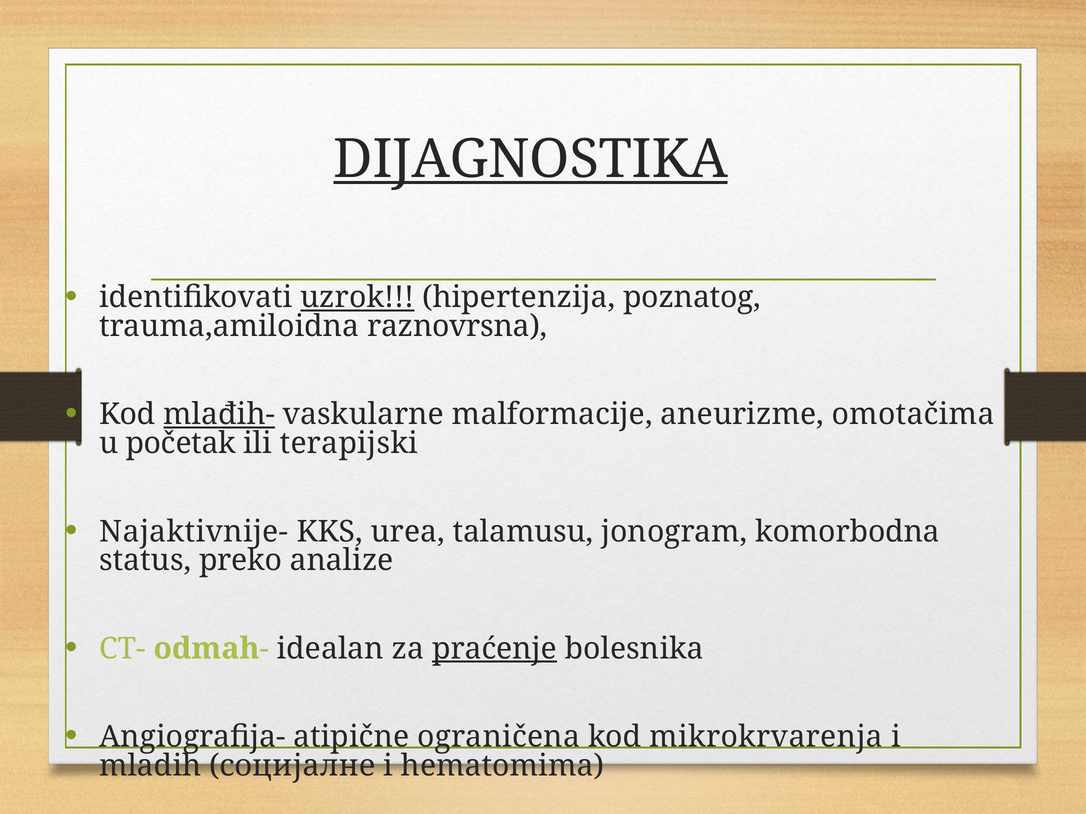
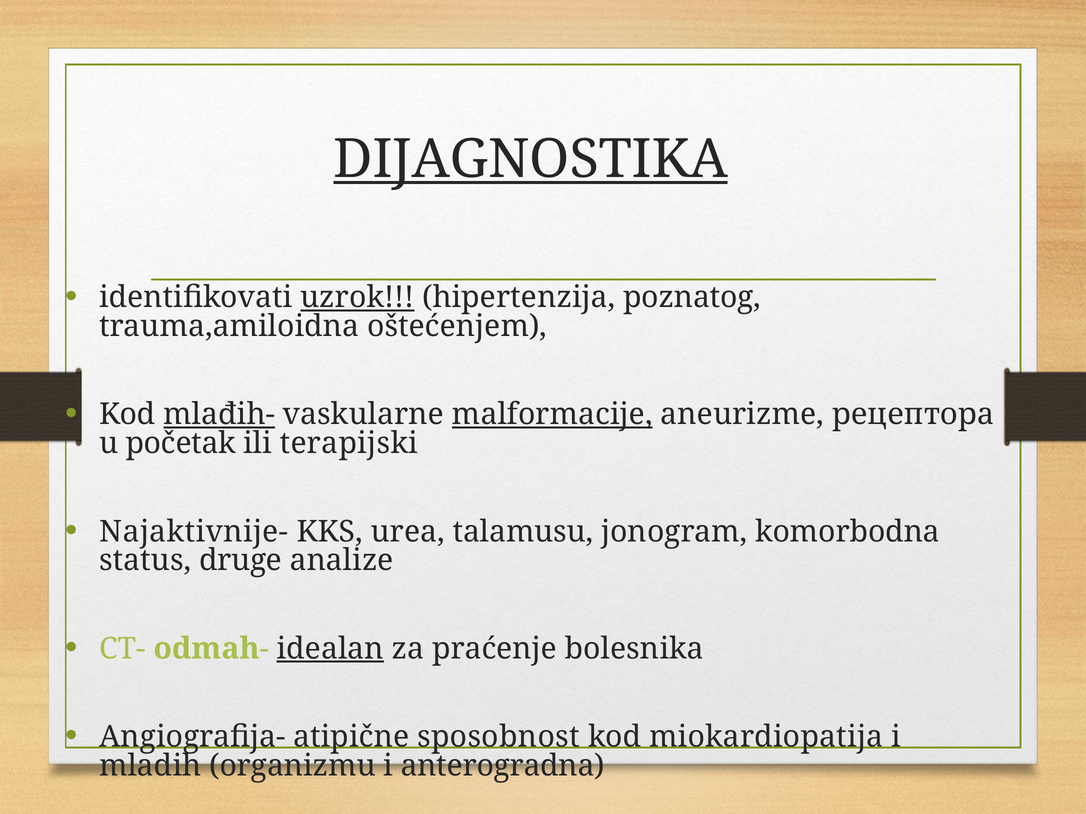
raznovrsna: raznovrsna -> oštećenjem (457, 327)
malformacije underline: none -> present (552, 415)
omotačima: omotačima -> рецептора (913, 415)
preko: preko -> druge (241, 561)
idealan underline: none -> present (330, 649)
praćenje underline: present -> none (495, 649)
ograničena: ograničena -> sposobnost (499, 737)
mikrokrvarenja: mikrokrvarenja -> miokardiopatija (766, 737)
социјалне: социјалне -> organizmu (292, 766)
hematomima: hematomima -> anterogradna (503, 766)
